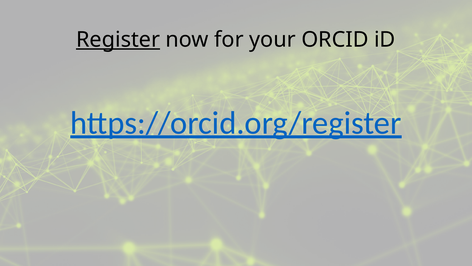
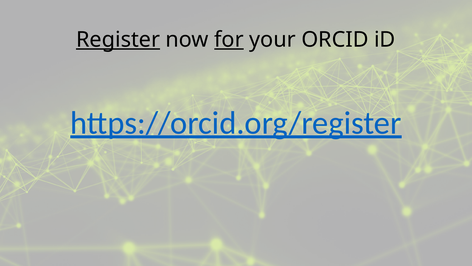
for underline: none -> present (229, 40)
